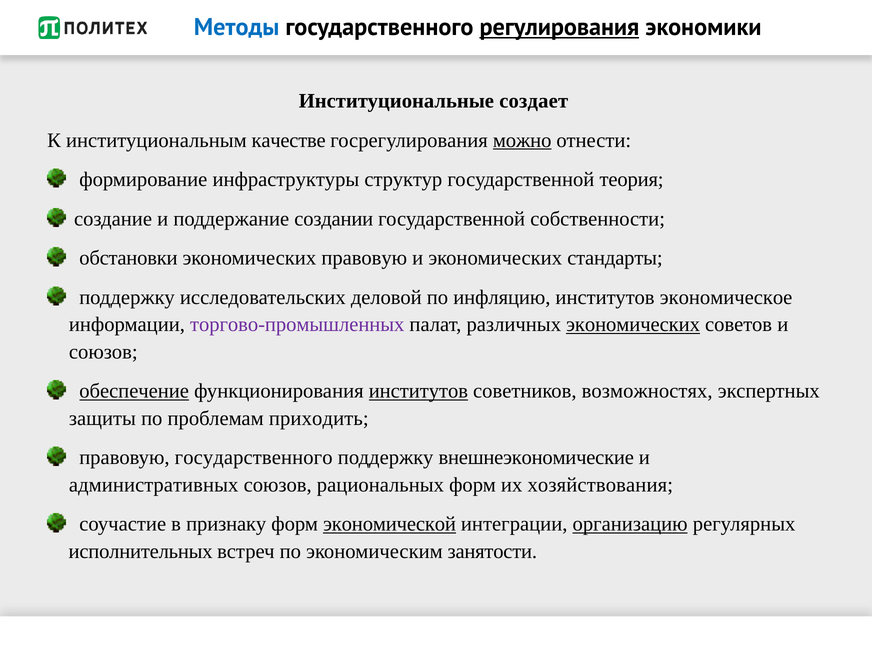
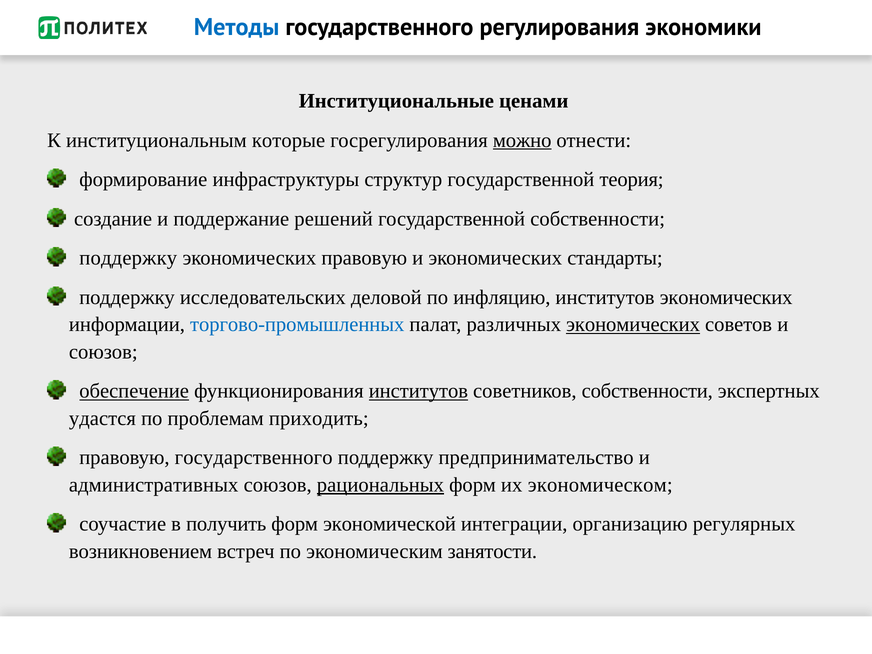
регулирования underline: present -> none (559, 27)
создает: создает -> ценами (534, 101)
качестве: качестве -> которые (289, 140)
создании: создании -> решений (334, 219)
обстановки: обстановки -> поддержку (128, 258)
институтов экономическое: экономическое -> экономических (726, 297)
торгово-промышленных colour: purple -> blue (297, 325)
советников возможностях: возможностях -> собственности (647, 391)
защиты: защиты -> удастся (102, 418)
внешнеэкономические: внешнеэкономические -> предпринимательство (536, 458)
рациональных underline: none -> present (380, 485)
хозяйствования: хозяйствования -> экономическом (600, 485)
признаку: признаку -> получить (226, 524)
экономической underline: present -> none (390, 524)
организацию underline: present -> none (630, 524)
исполнительных: исполнительных -> возникновением (141, 551)
